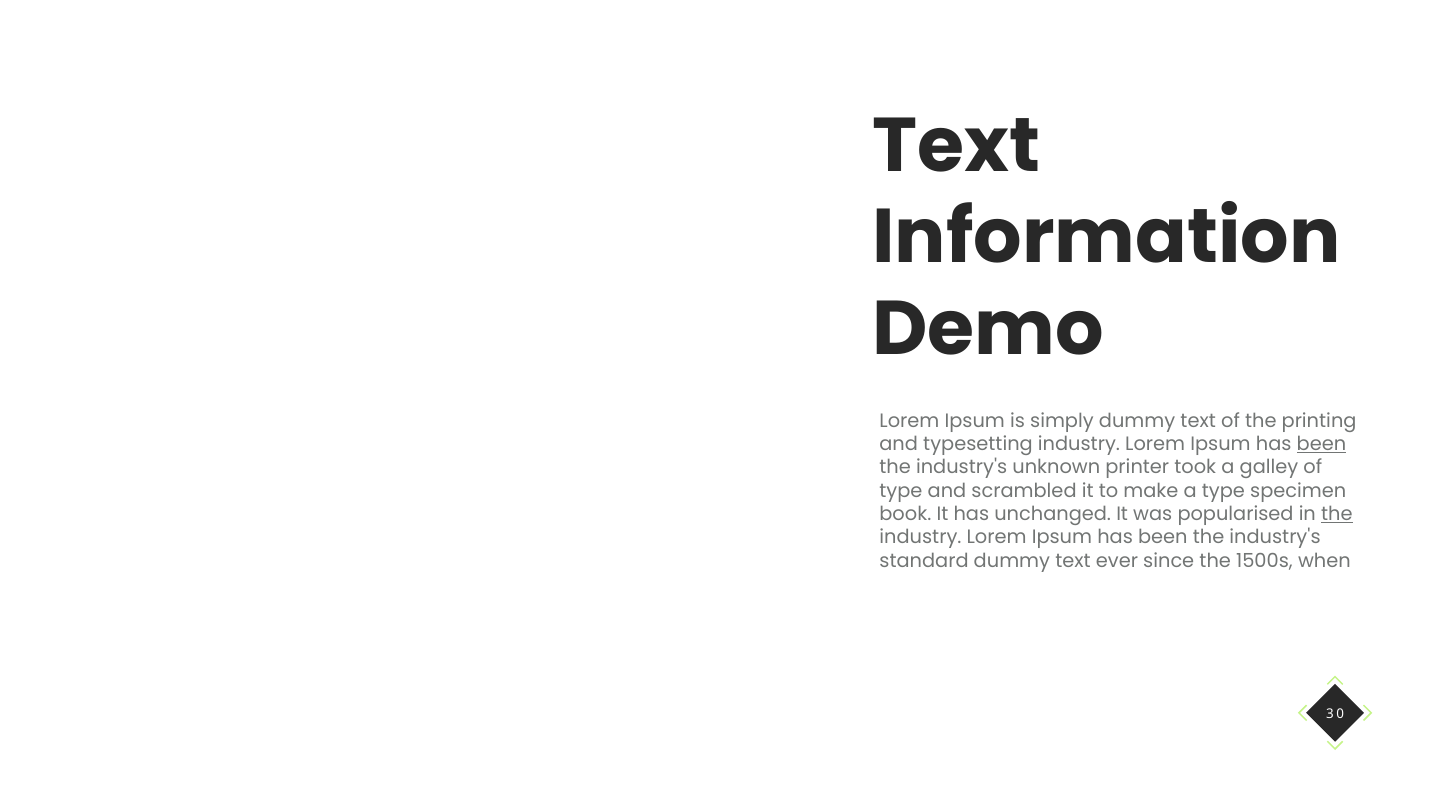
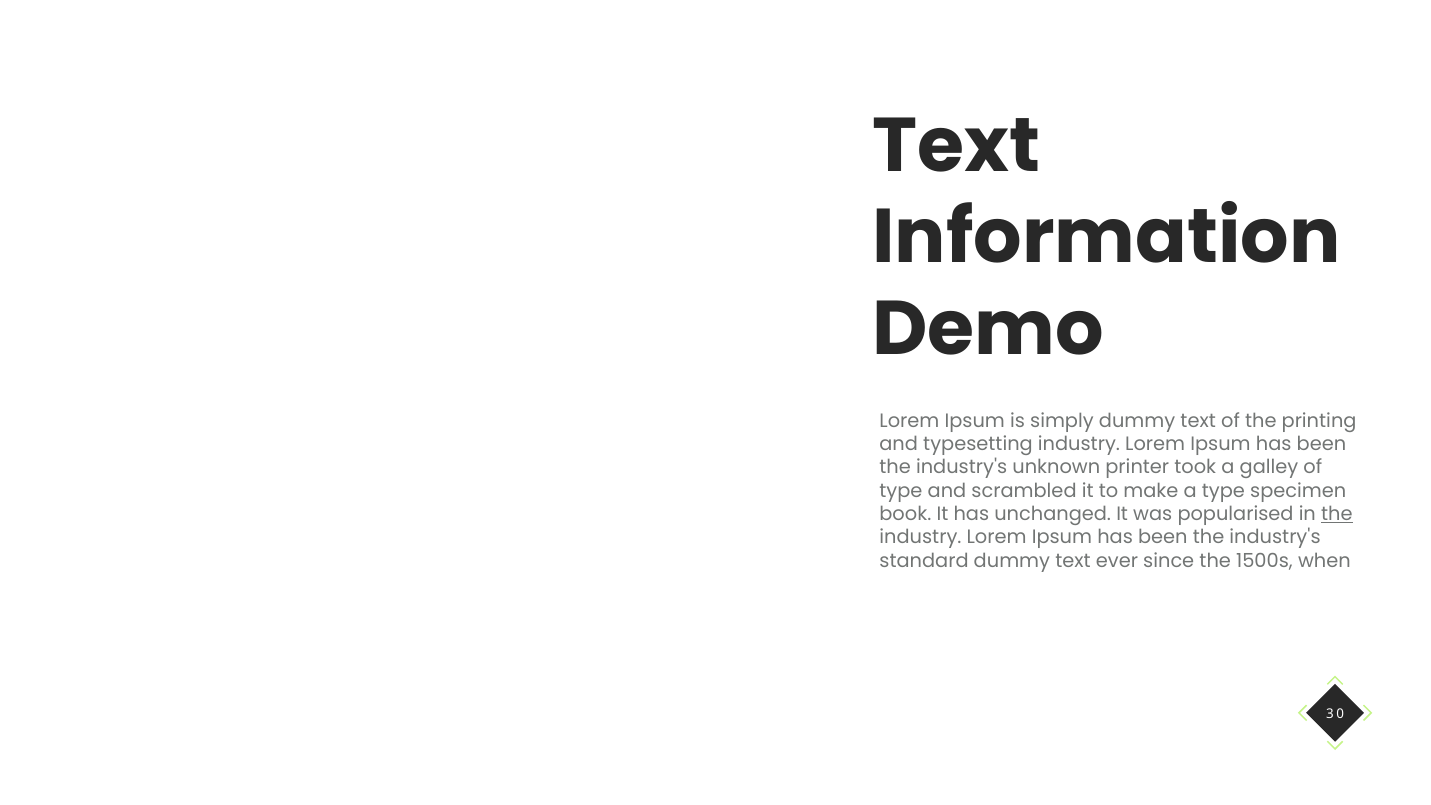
been underline: present -> none (1321, 444)
